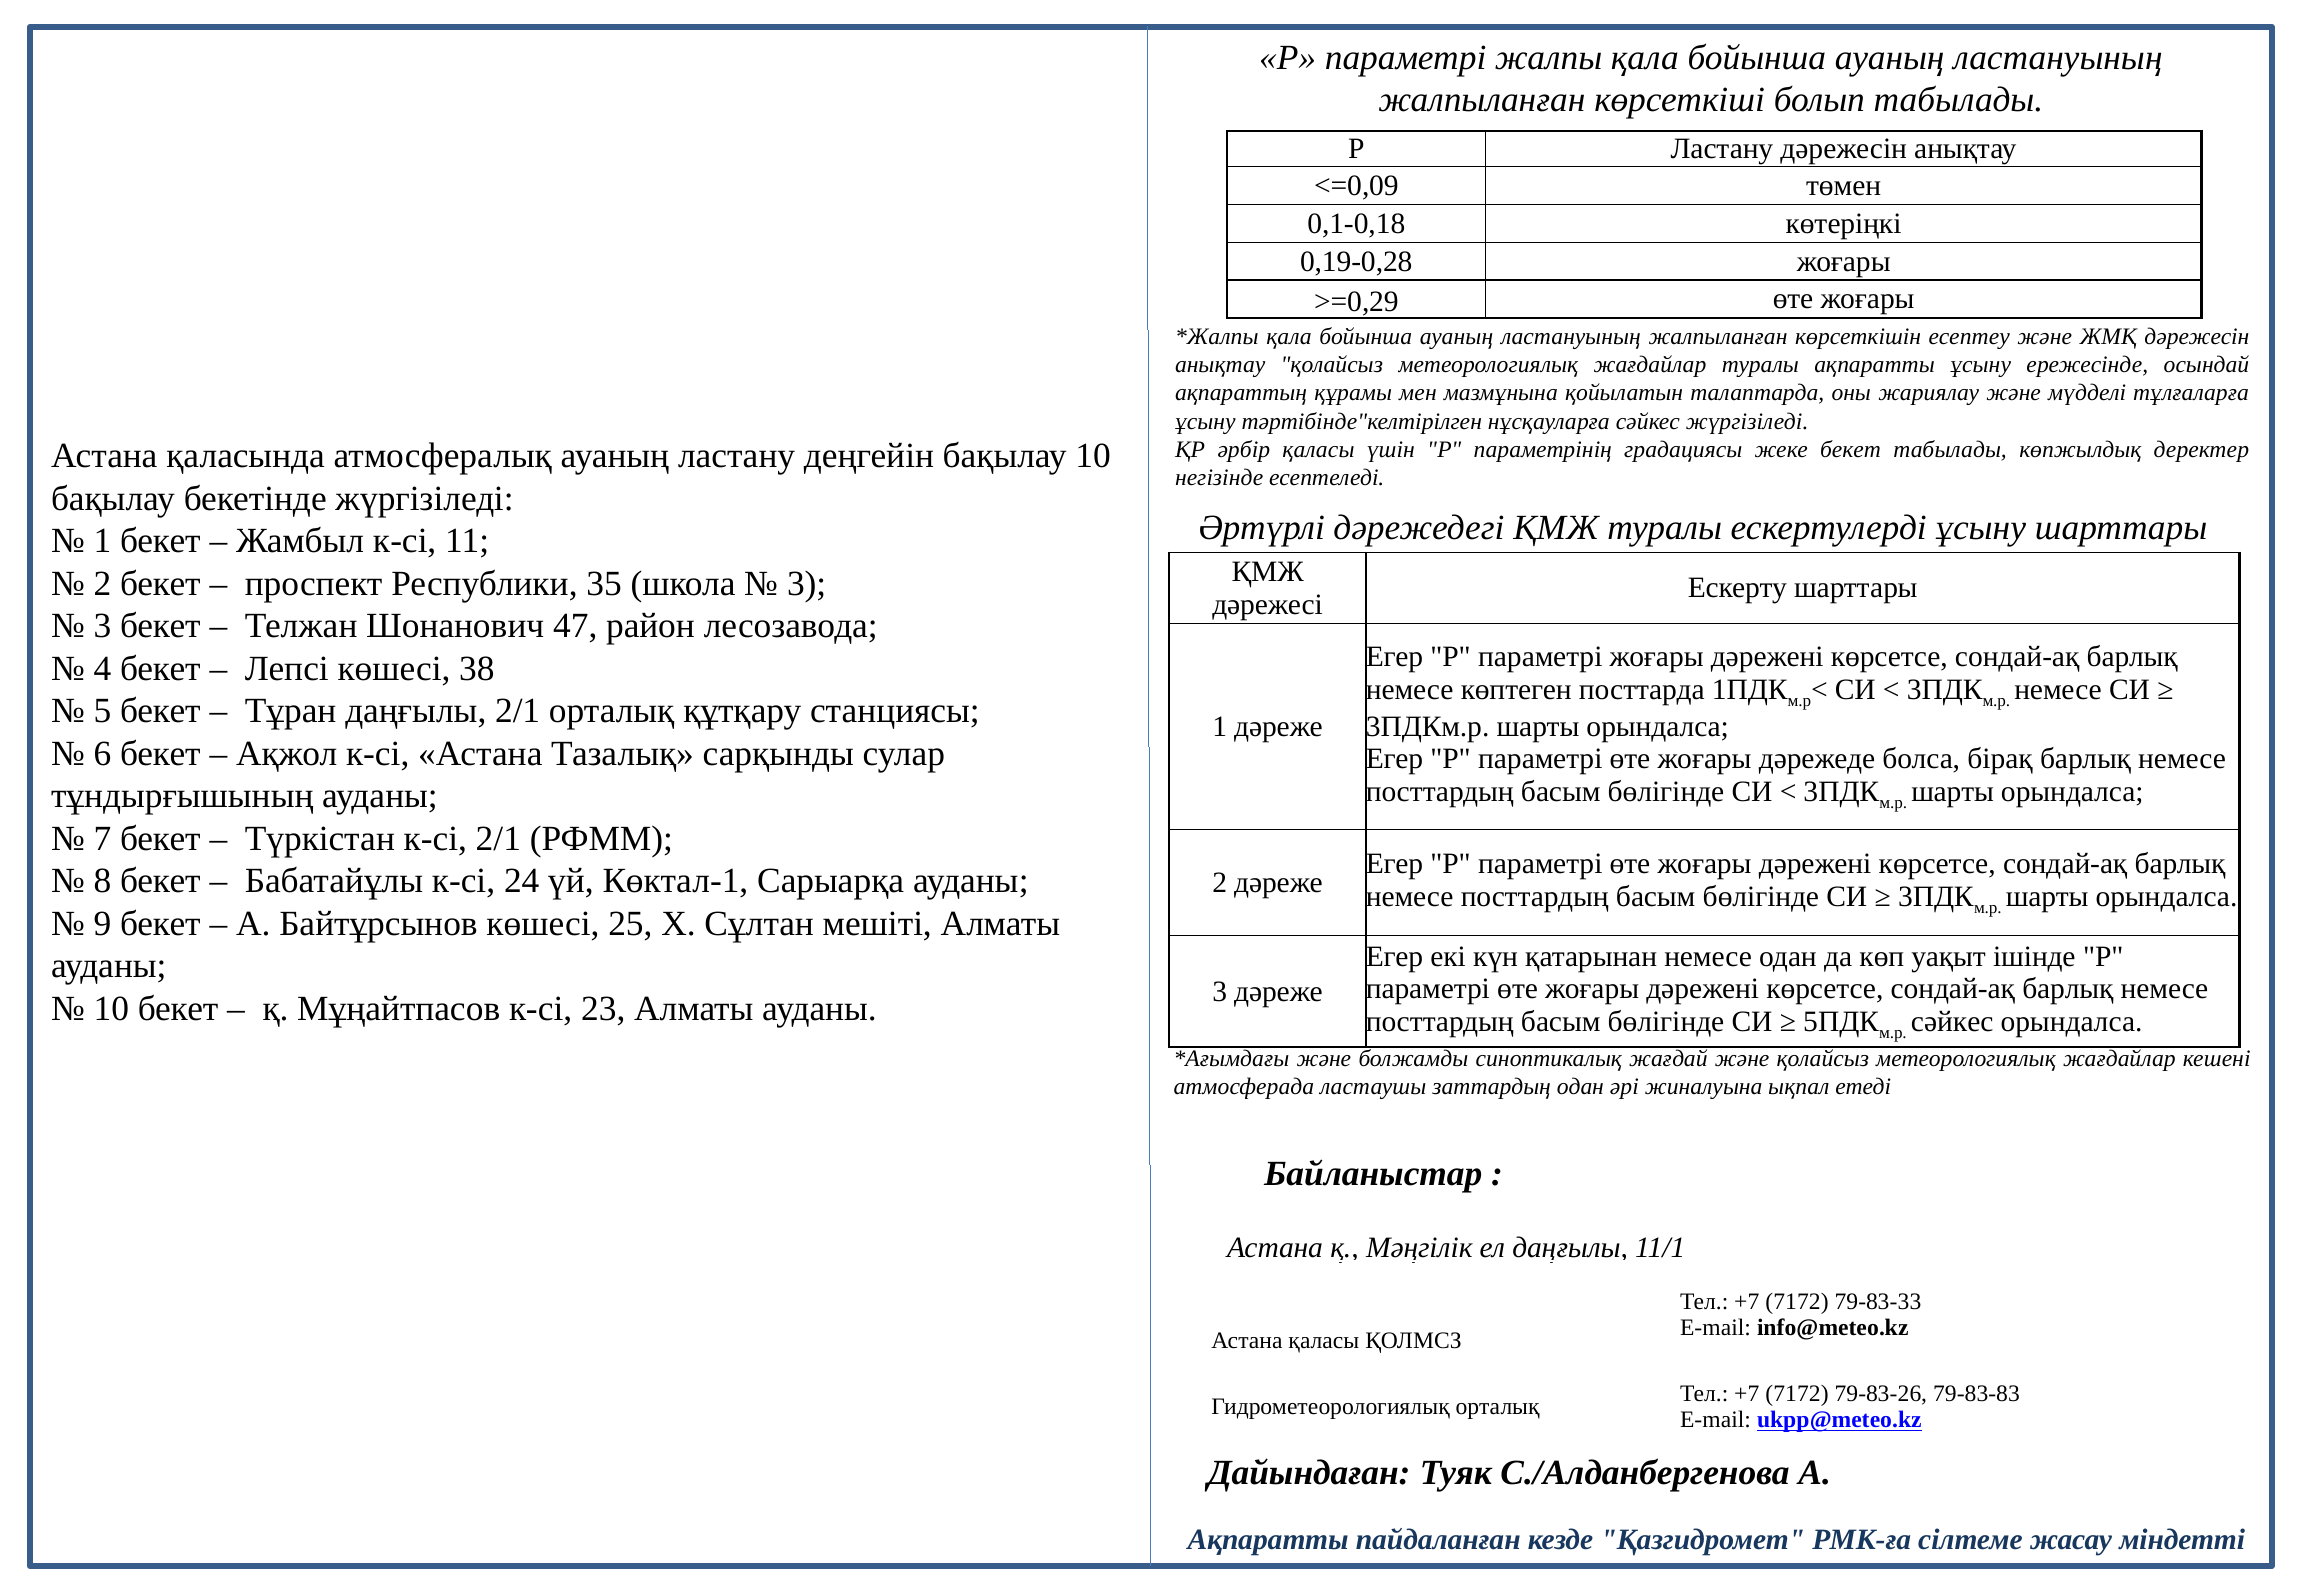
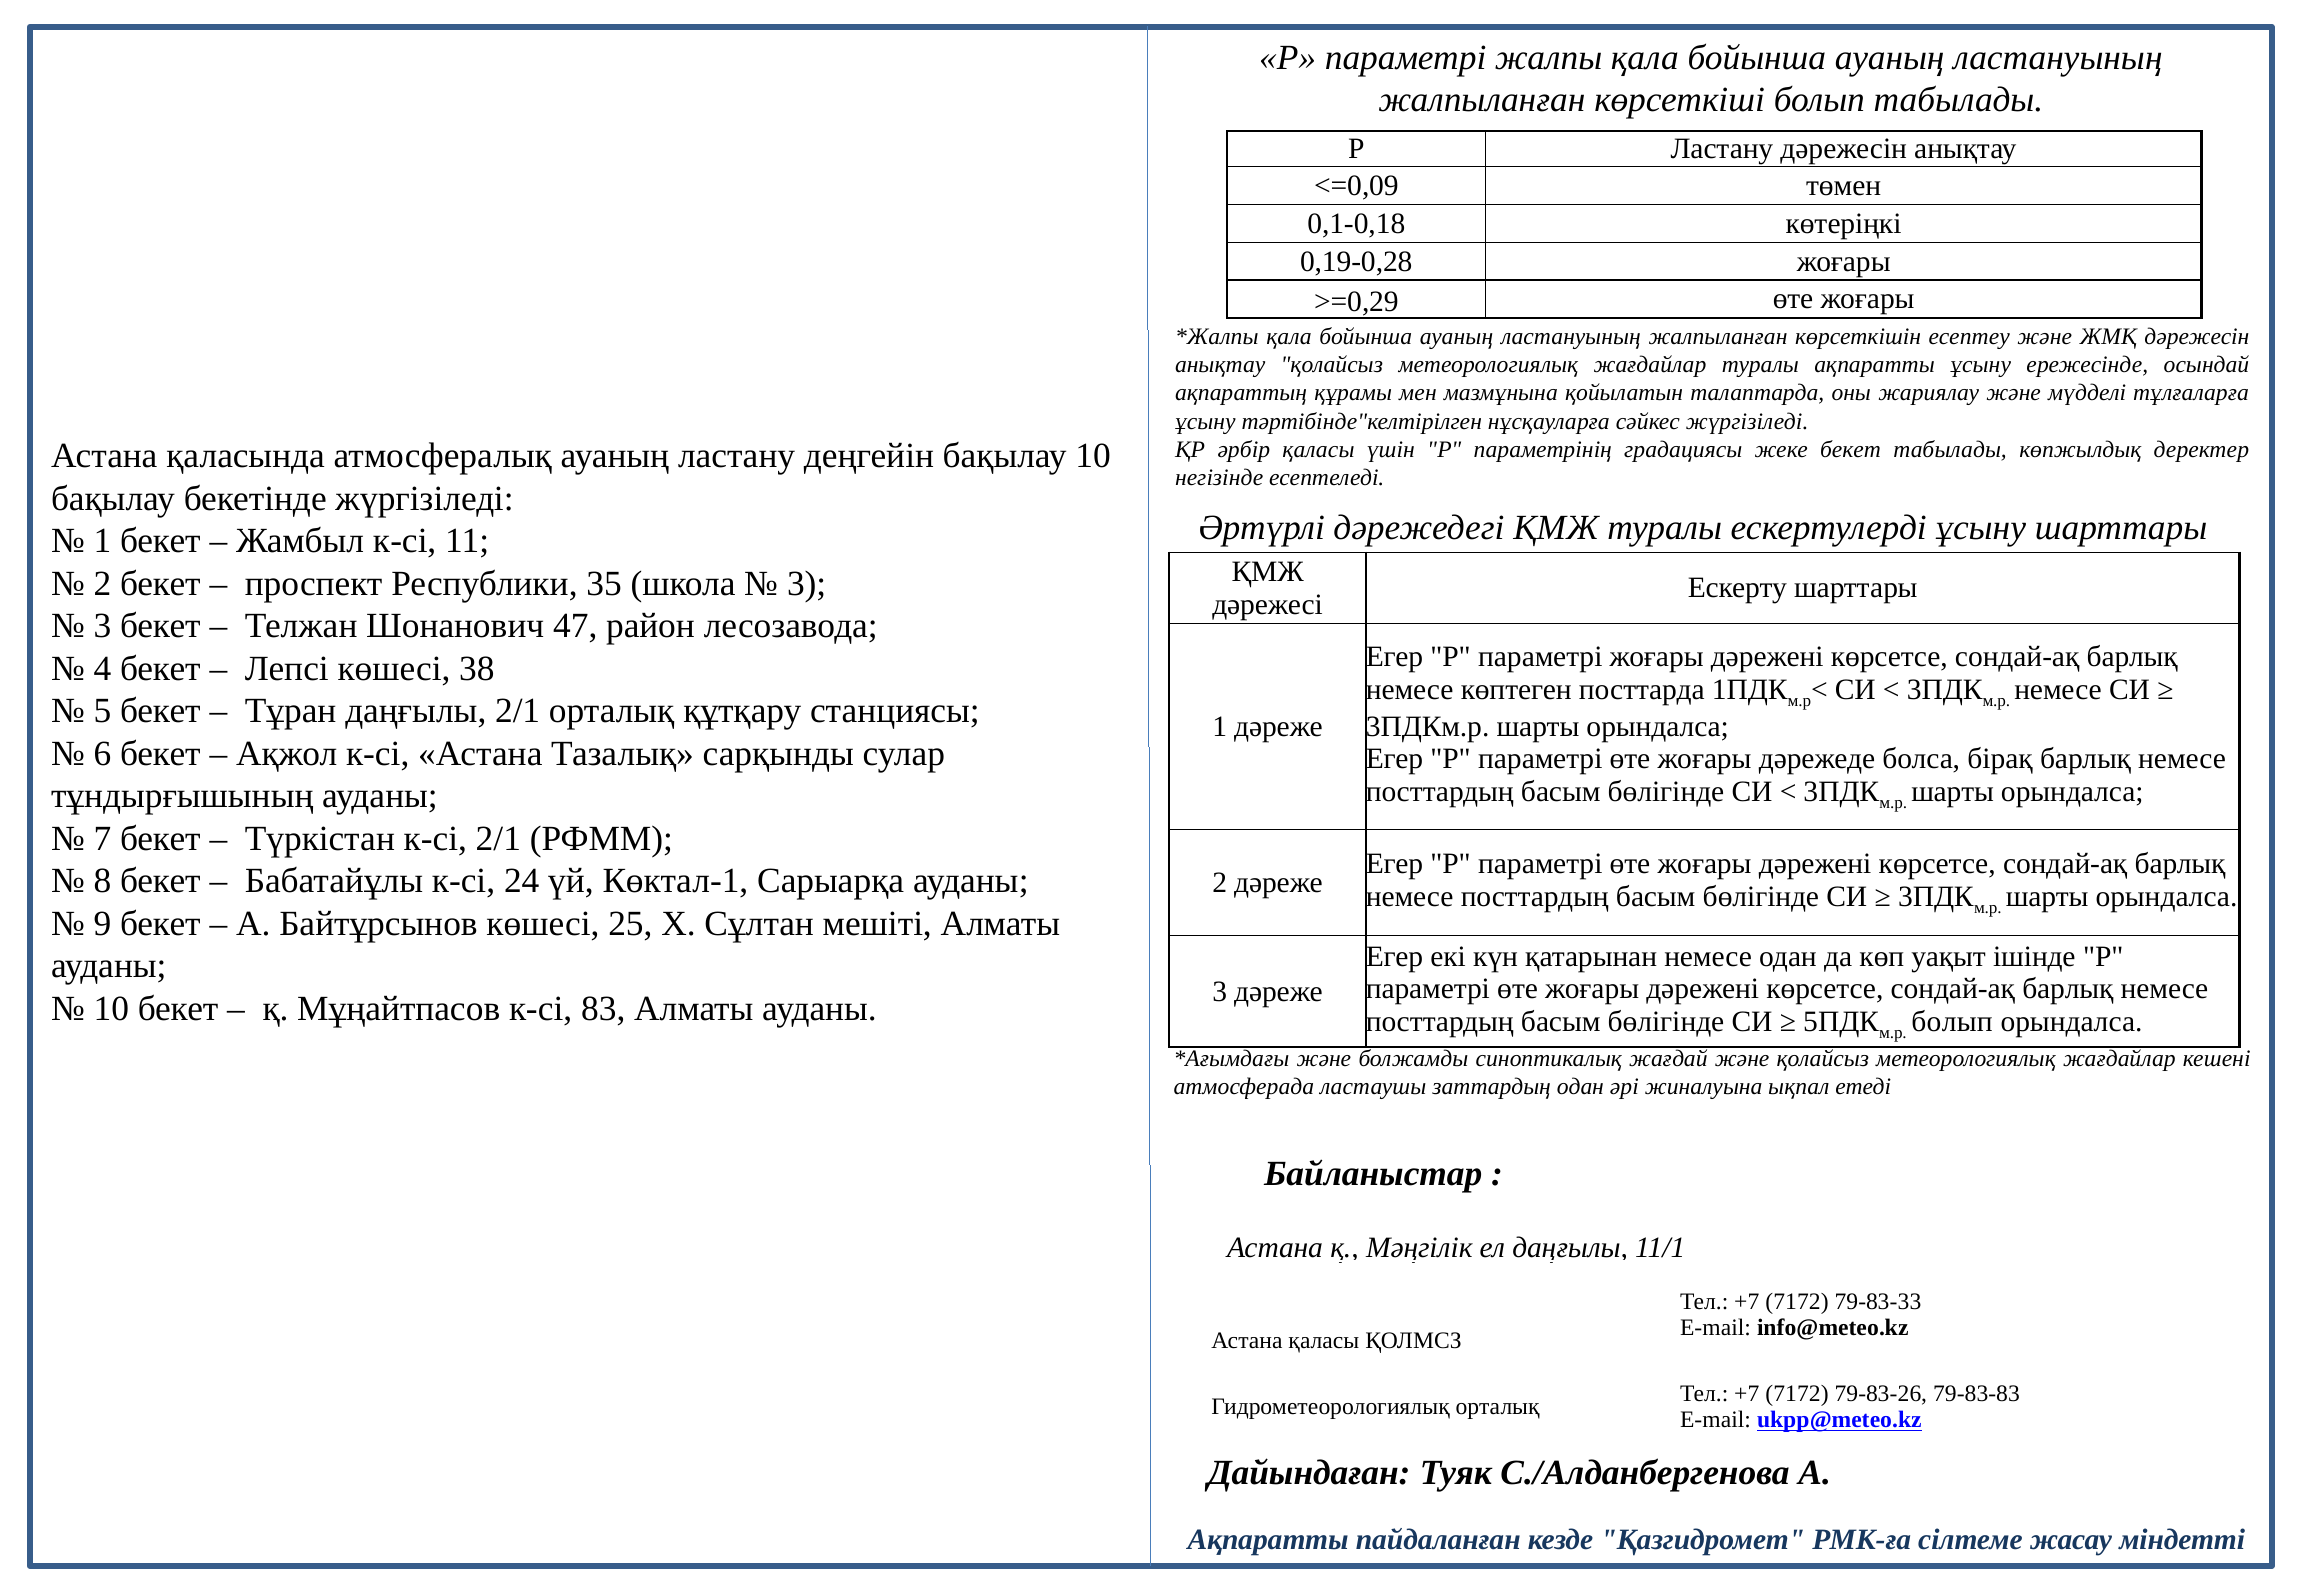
23: 23 -> 83 (603, 1009)
сәйкес: сәйкес -> болып (1952, 1022)
